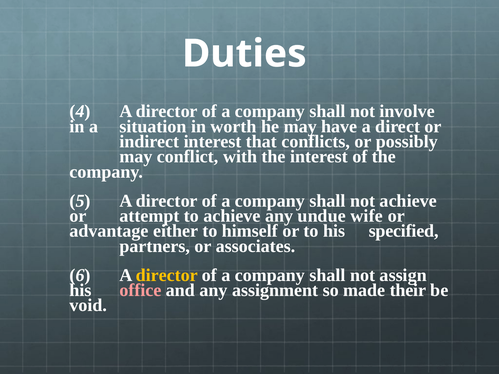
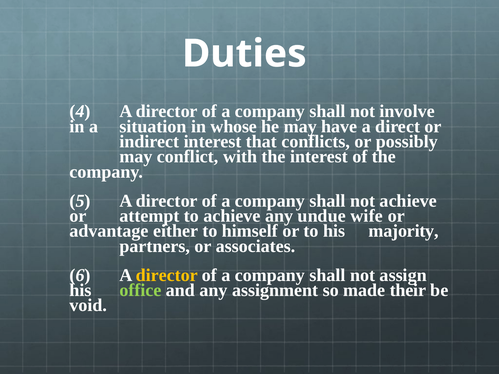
worth: worth -> whose (234, 127)
specified: specified -> majority (404, 231)
office colour: pink -> light green (140, 290)
